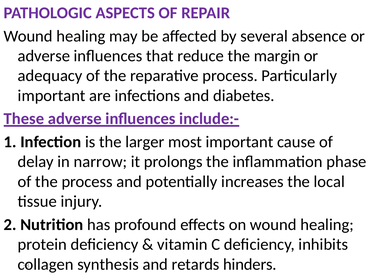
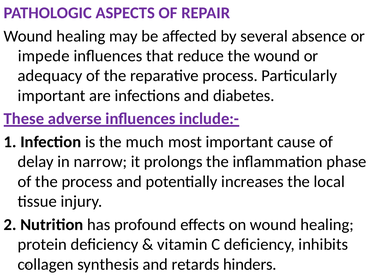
adverse: adverse -> impede (44, 56)
the margin: margin -> wound (277, 56)
larger: larger -> much (145, 142)
